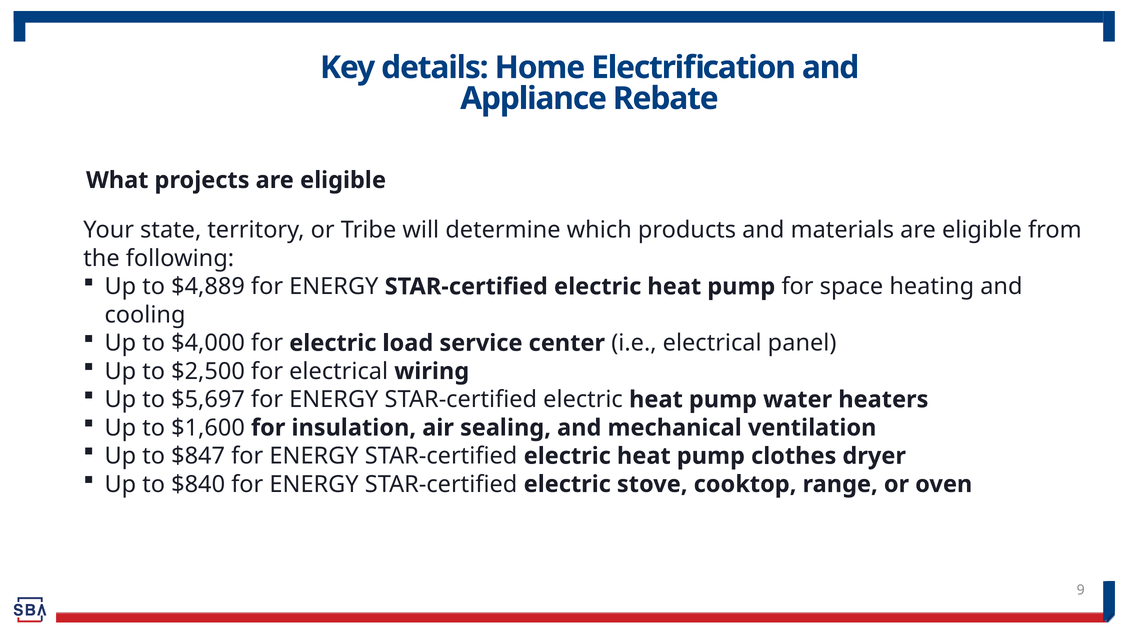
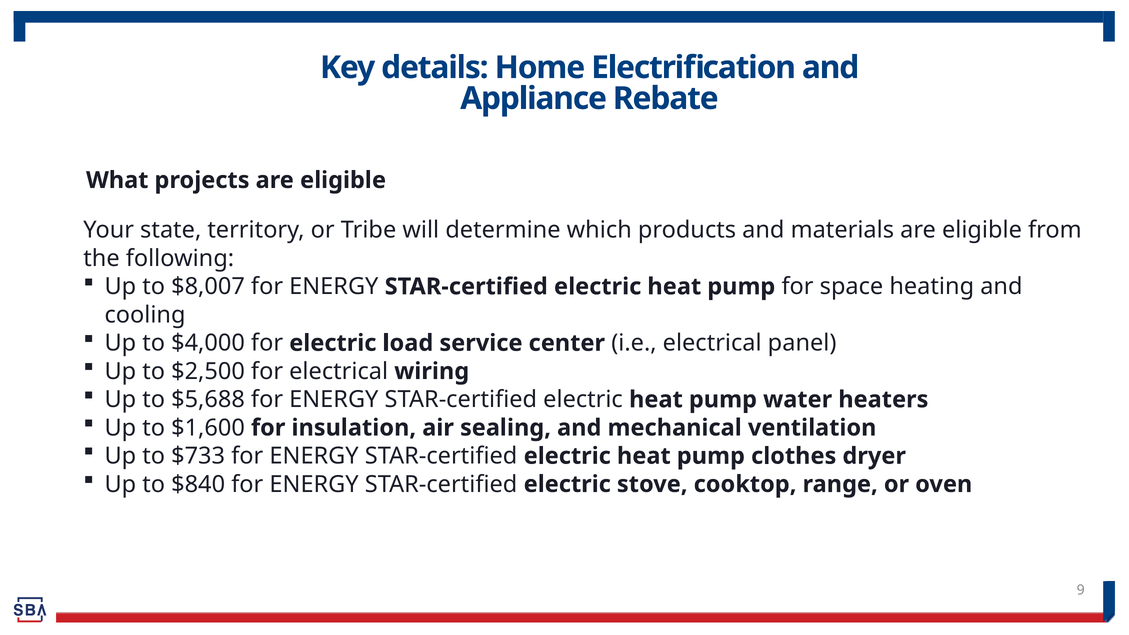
$4,889: $4,889 -> $8,007 (208, 287)
$5,697: $5,697 -> $5,688 (208, 400)
$847: $847 -> $733 (198, 456)
